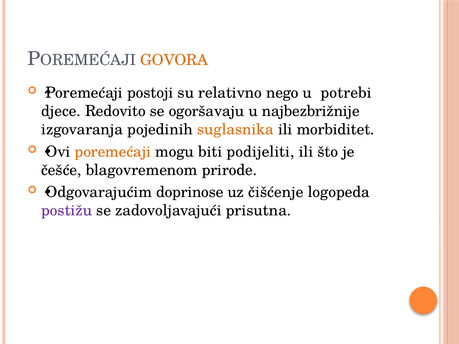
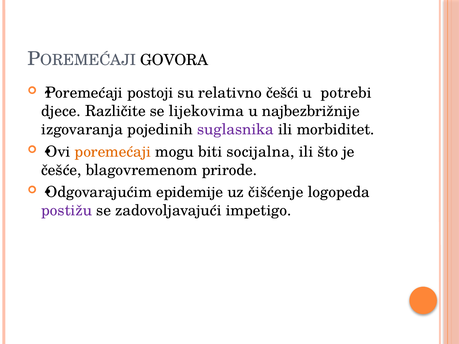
GOVORA colour: orange -> black (174, 60)
nego: nego -> češći (282, 93)
Redovito: Redovito -> Različite (115, 111)
ogoršavaju: ogoršavaju -> lijekovima (206, 111)
suglasnika colour: orange -> purple (236, 130)
podijeliti: podijeliti -> socijalna (261, 152)
doprinose: doprinose -> epidemije (190, 192)
prisutna: prisutna -> impetigo (259, 211)
